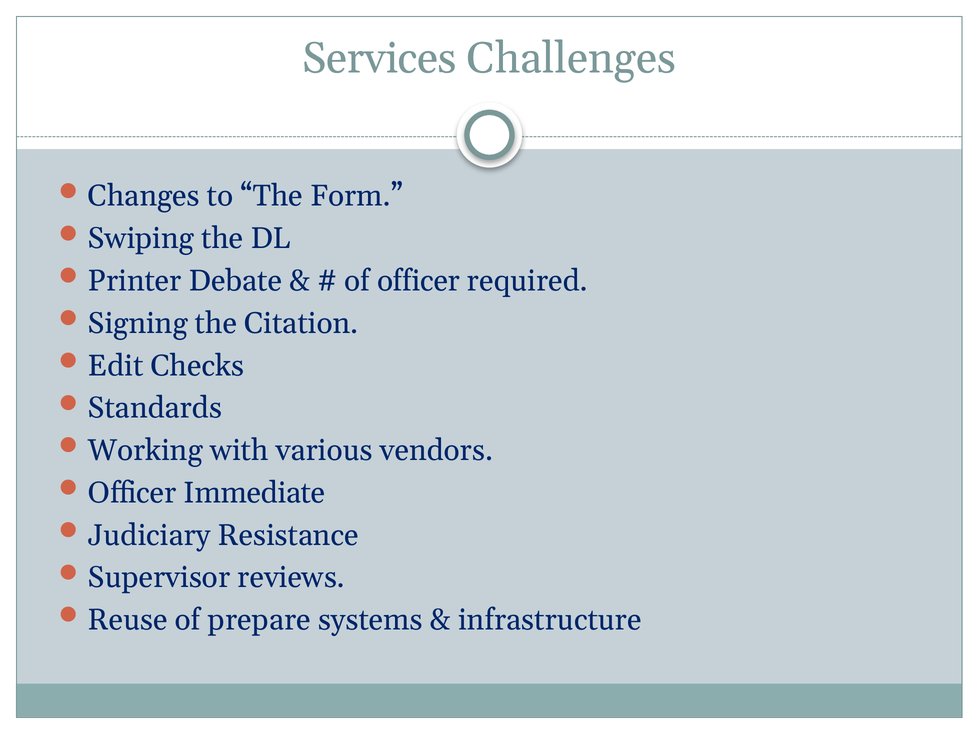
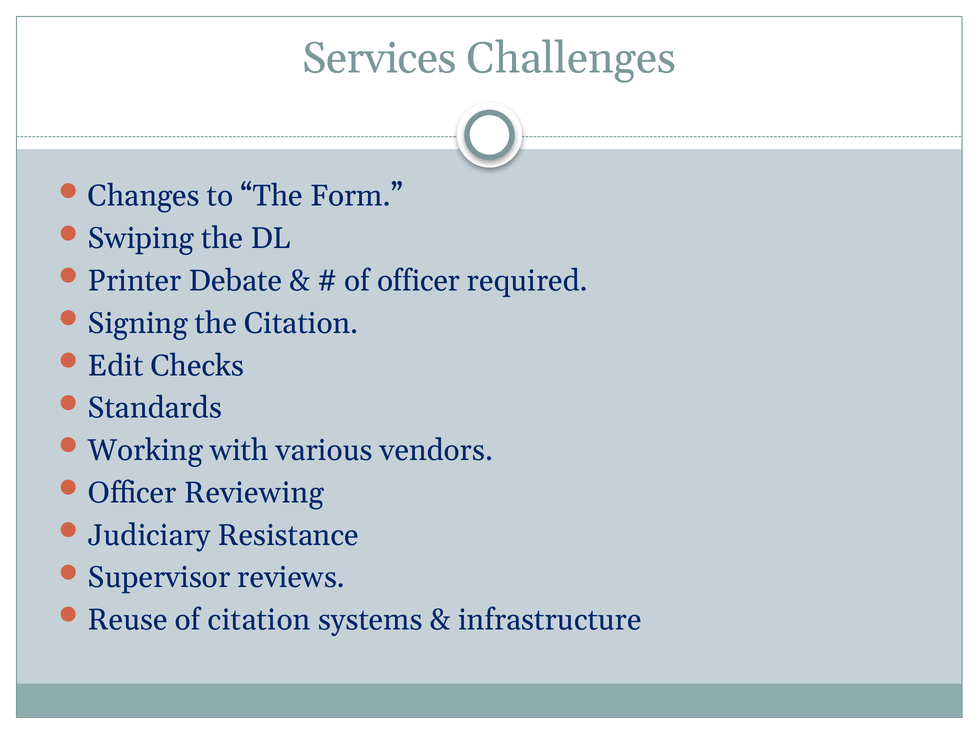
Immediate: Immediate -> Reviewing (254, 493)
of prepare: prepare -> citation (259, 620)
